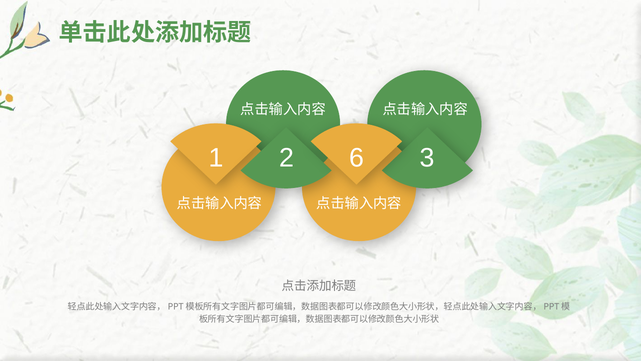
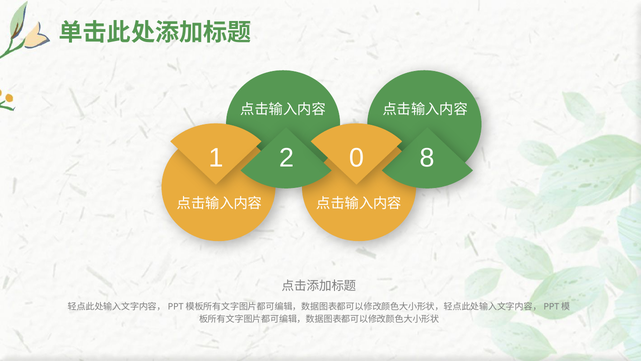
6: 6 -> 0 (357, 158)
3: 3 -> 8 (427, 158)
